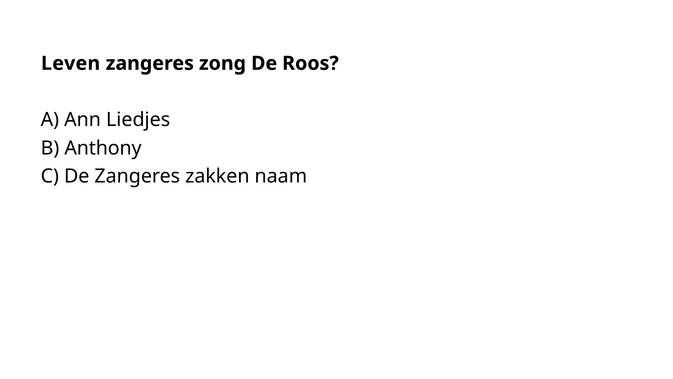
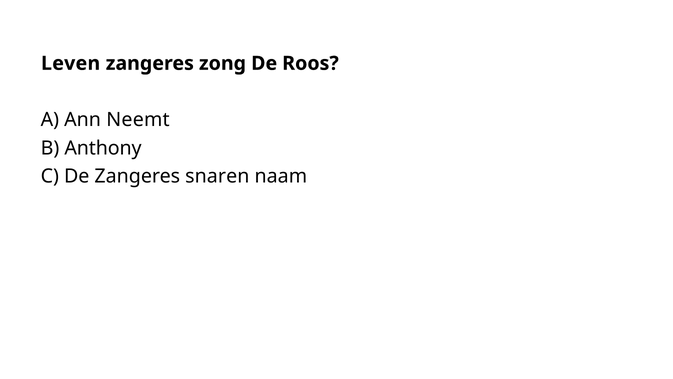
Liedjes: Liedjes -> Neemt (138, 120)
zakken: zakken -> snaren (217, 176)
